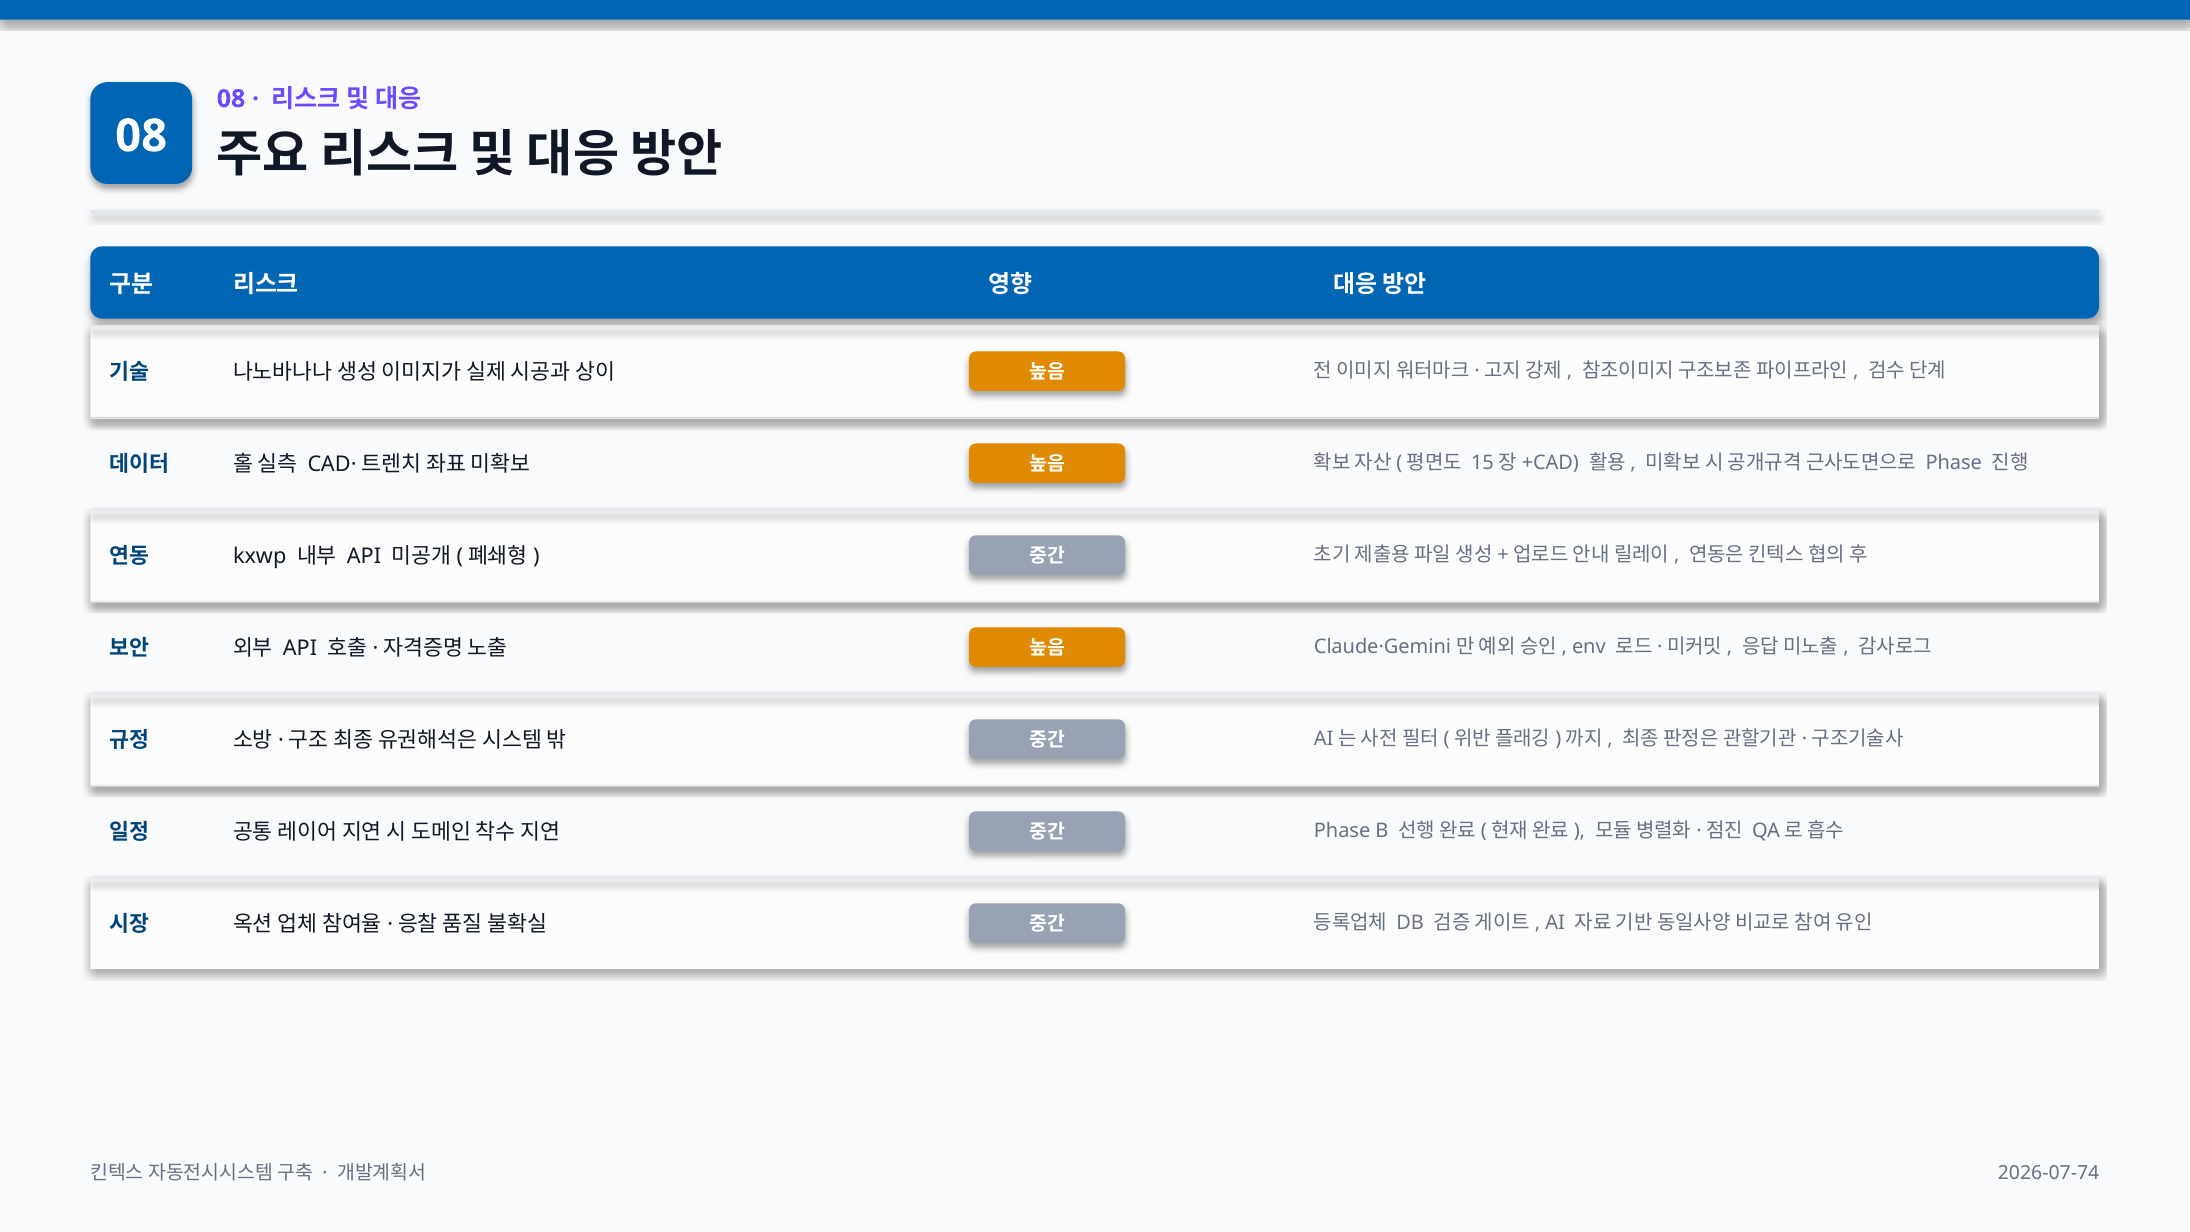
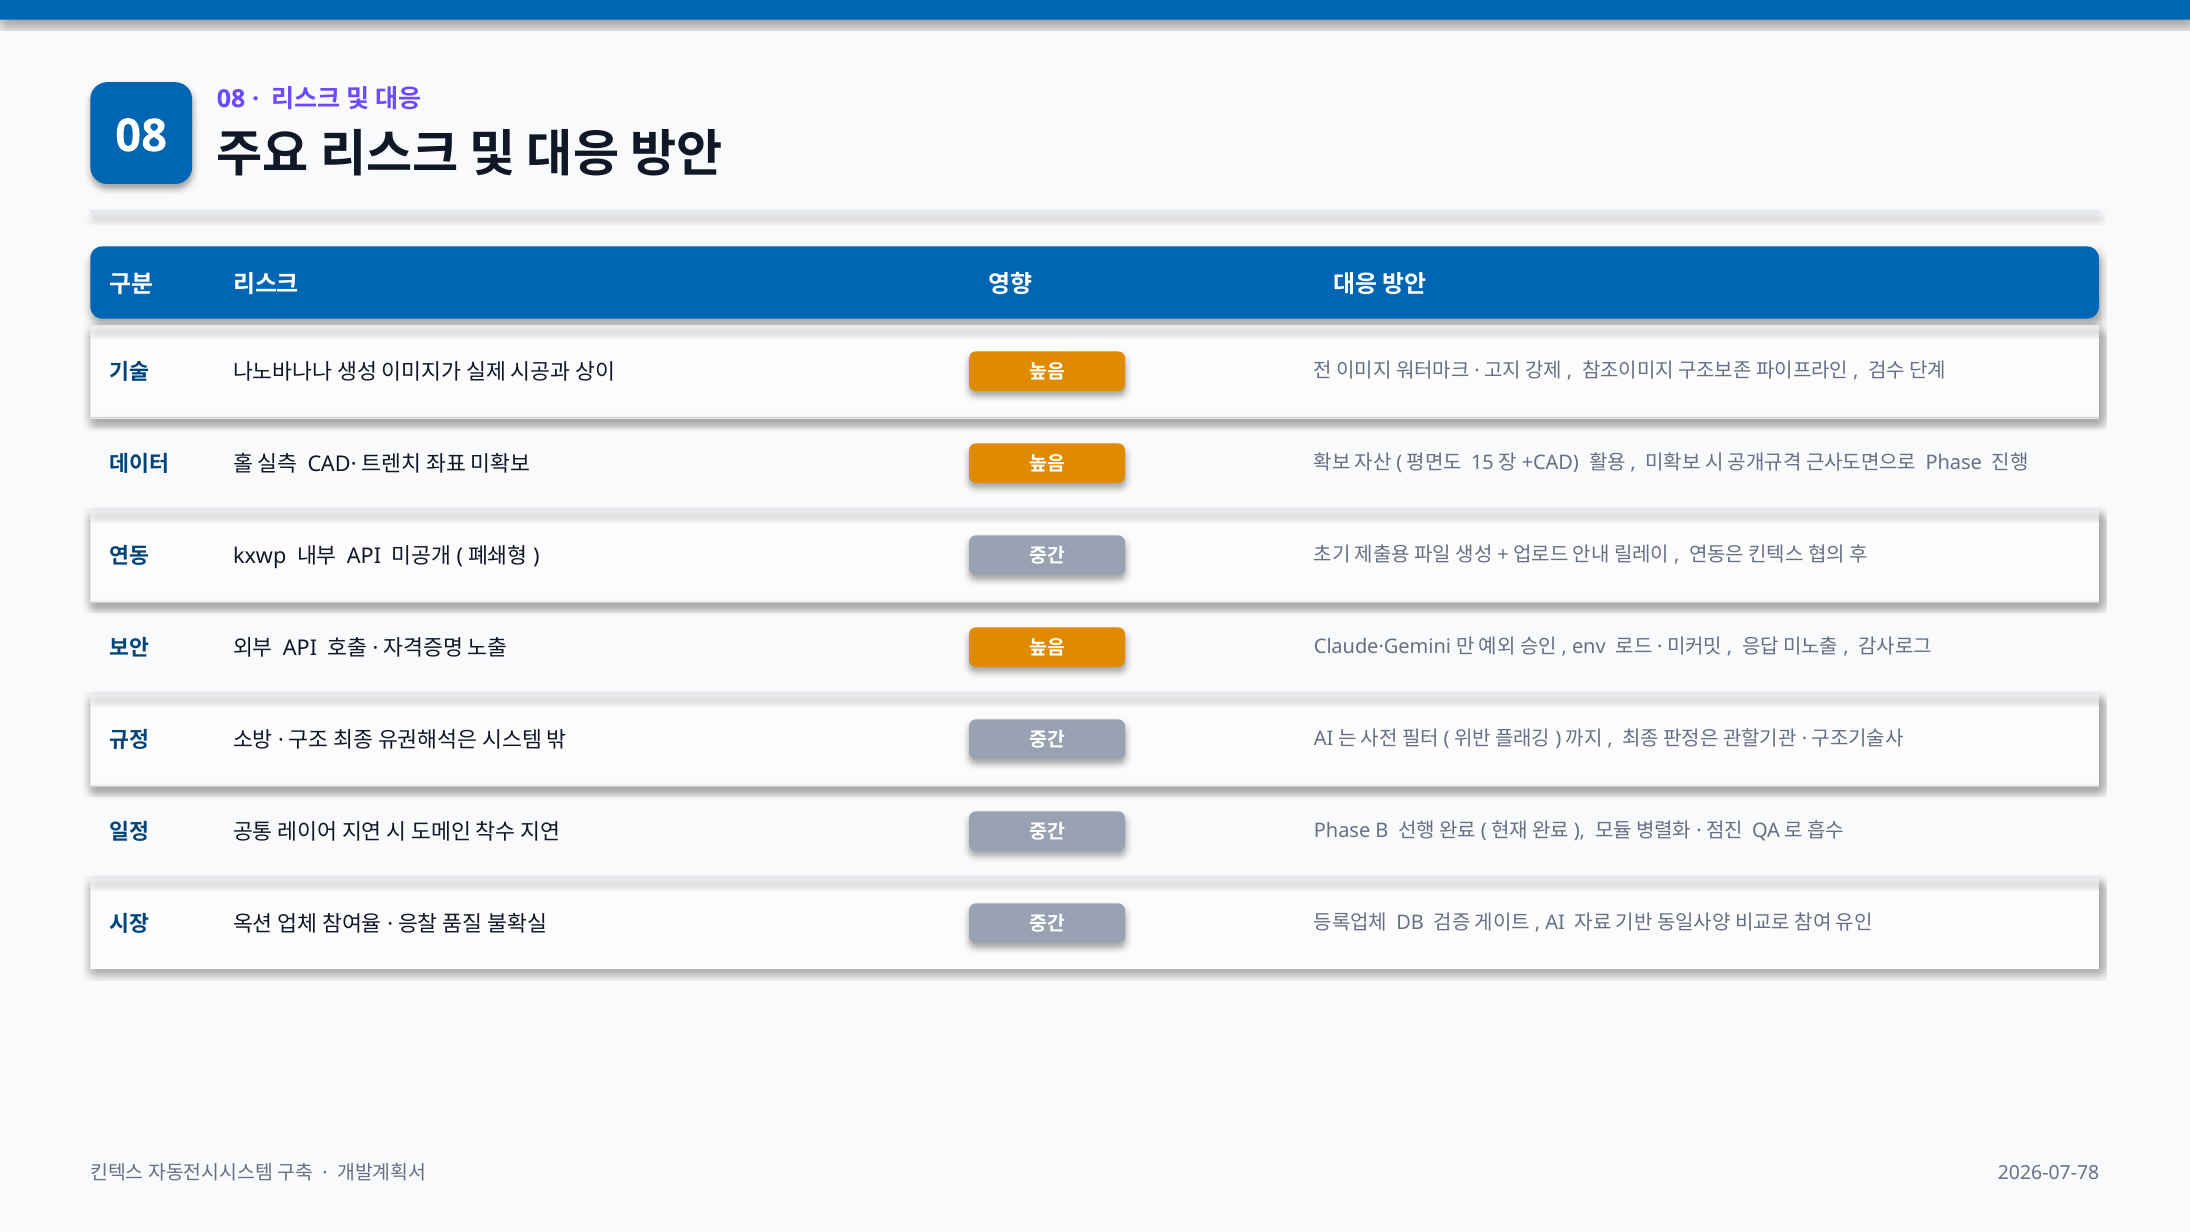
2026-07-74: 2026-07-74 -> 2026-07-78 (2049, 1173)
